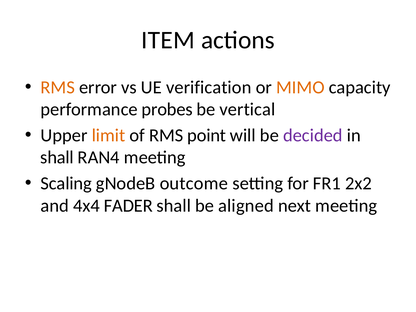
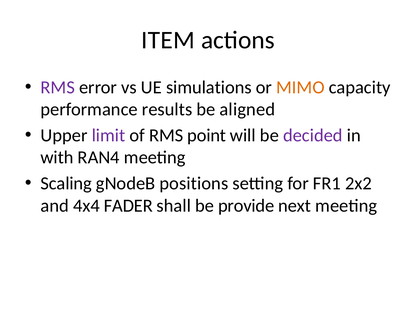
RMS colour: orange -> purple (58, 87)
verification: verification -> simulations (209, 87)
probes: probes -> results (167, 109)
vertical: vertical -> aligned (247, 109)
limit colour: orange -> purple (109, 135)
shall: shall -> with (57, 158)
outcome: outcome -> positions (194, 183)
aligned: aligned -> provide (246, 206)
